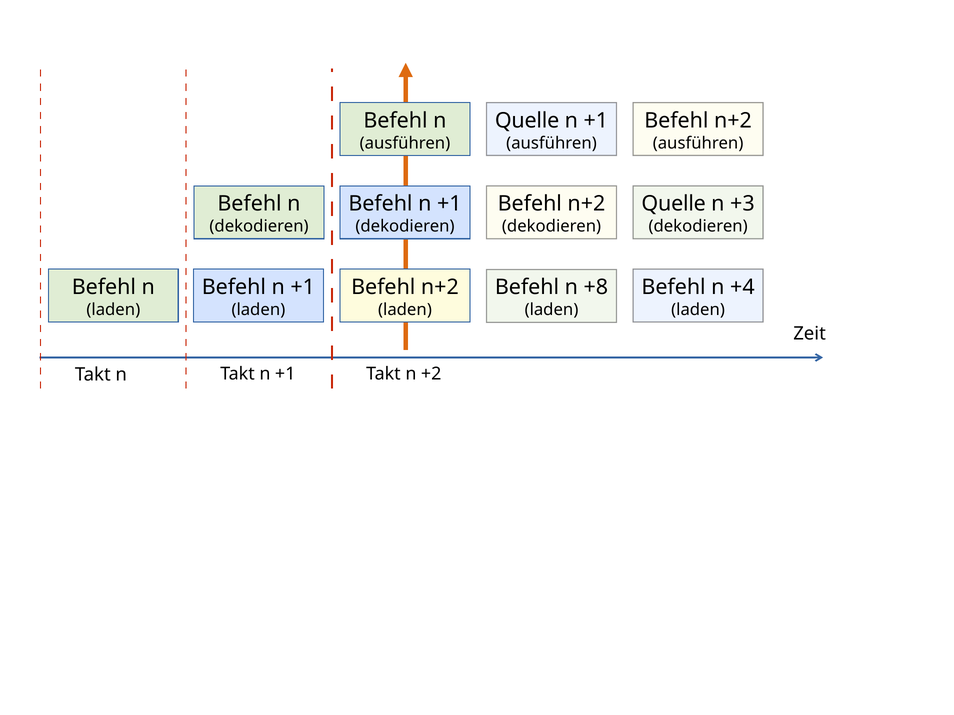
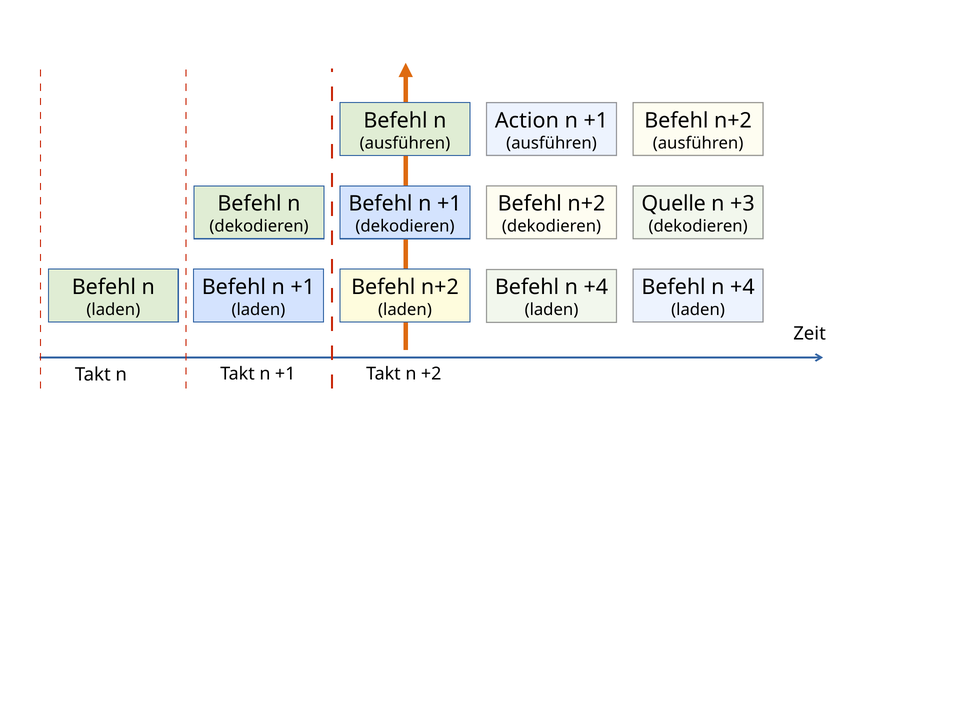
Quelle: Quelle -> Action (527, 121)
+8: +8 -> +4 (596, 288)
